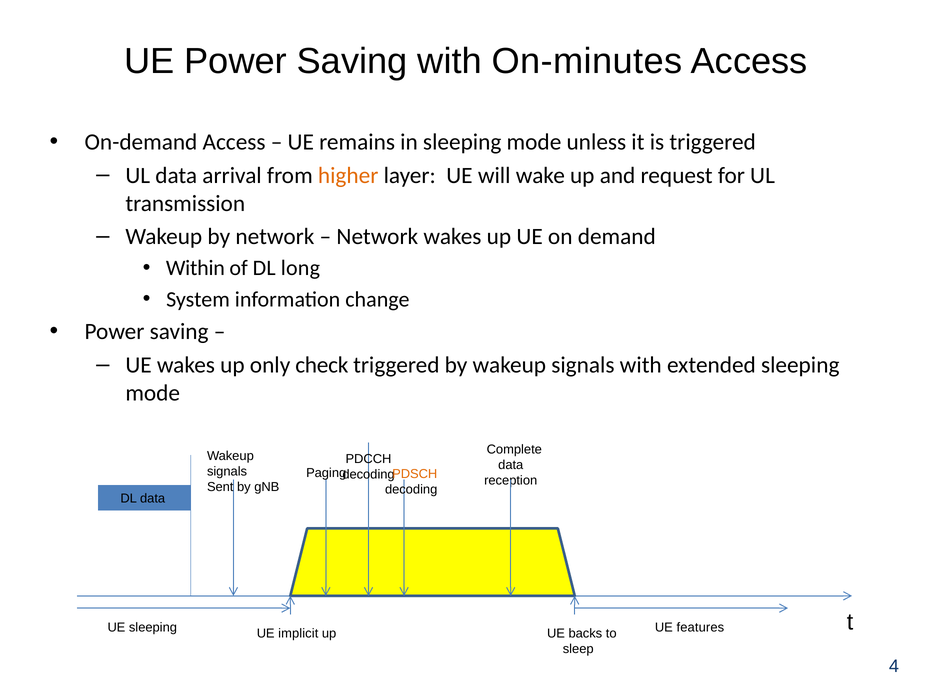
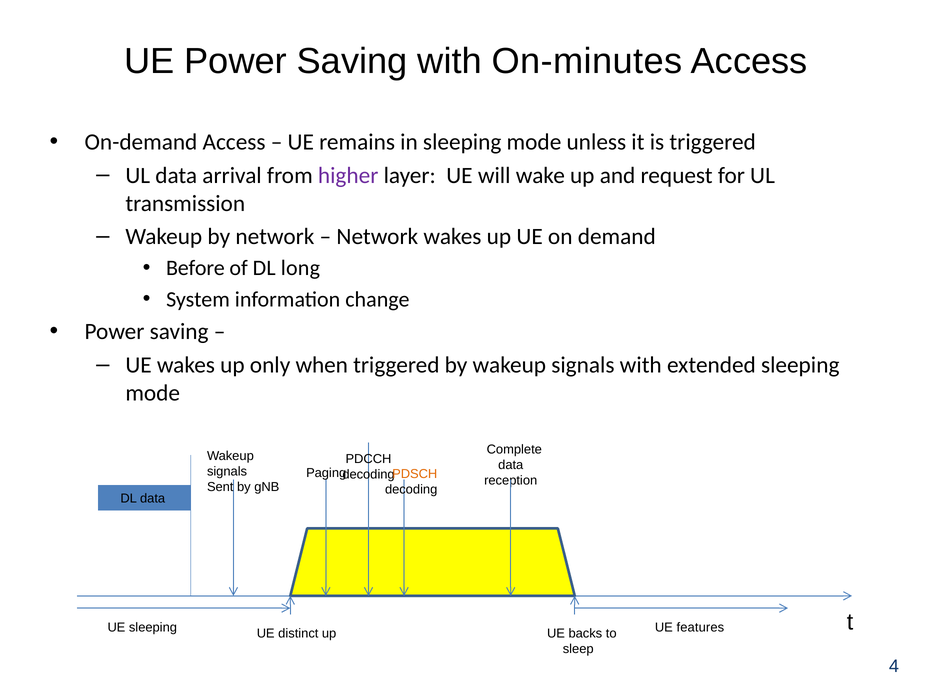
higher colour: orange -> purple (348, 175)
Within: Within -> Before (195, 268)
check: check -> when (322, 365)
implicit: implicit -> distinct (298, 634)
